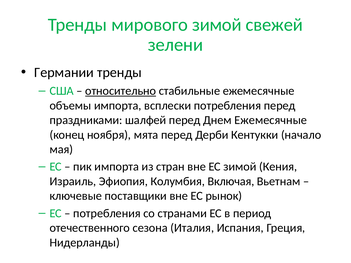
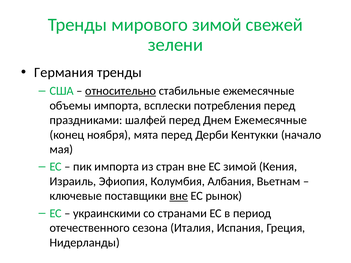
Германии: Германии -> Германия (64, 73)
Включая: Включая -> Албания (231, 182)
вне underline: none -> present (179, 196)
потребления: потребления -> украинскими (107, 213)
